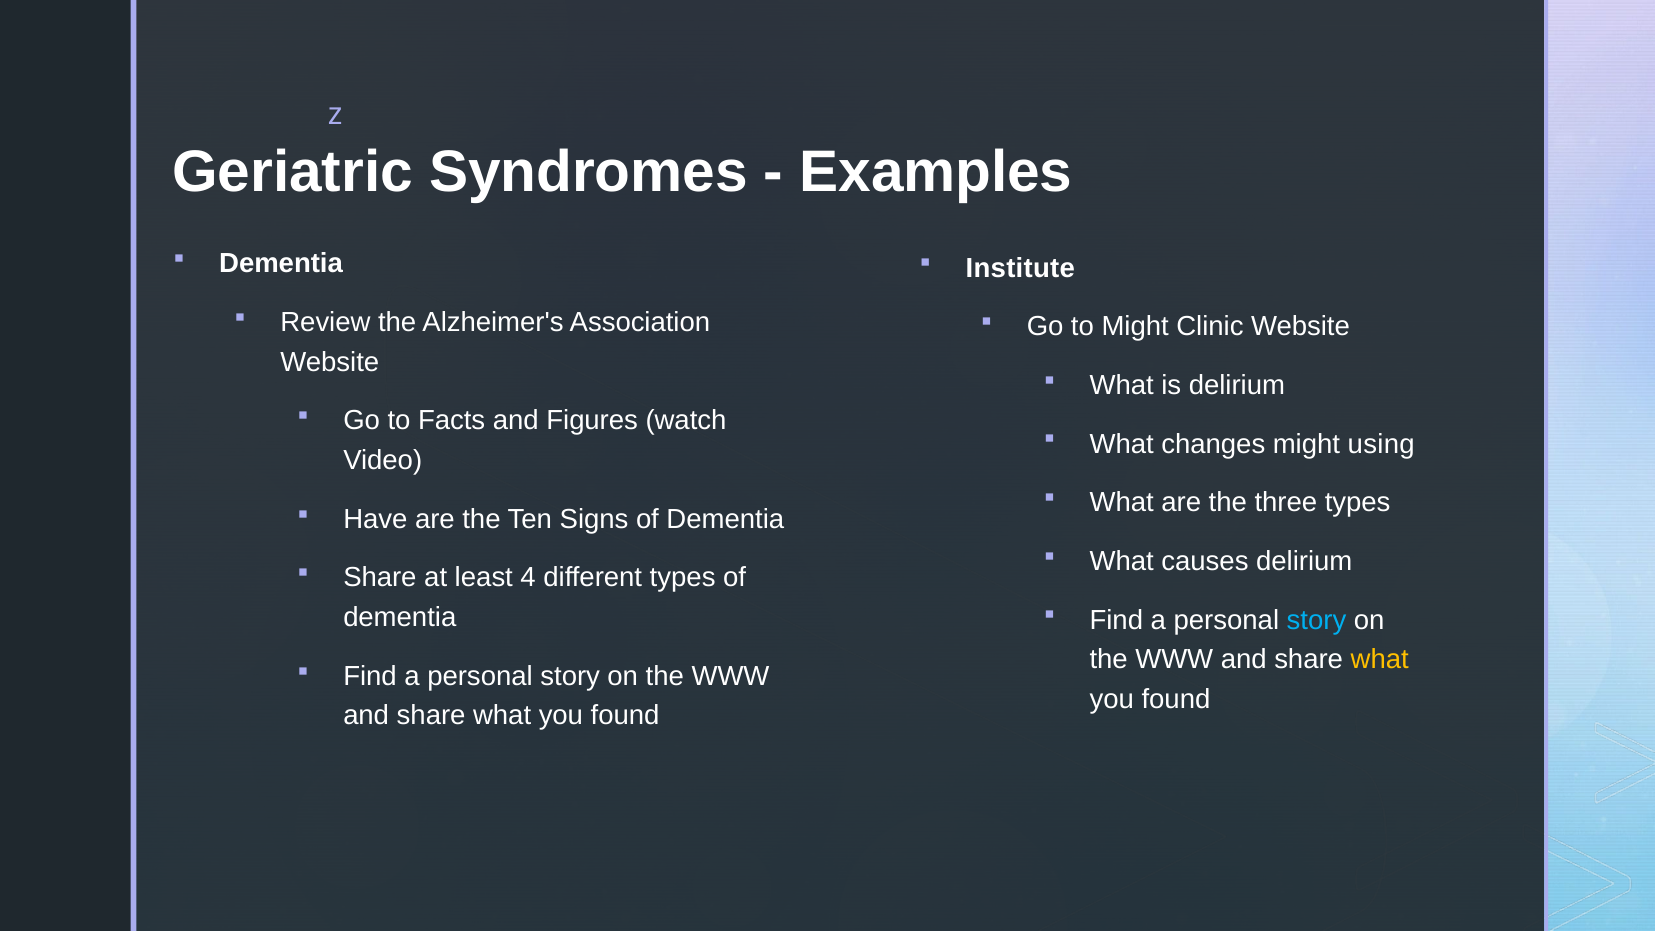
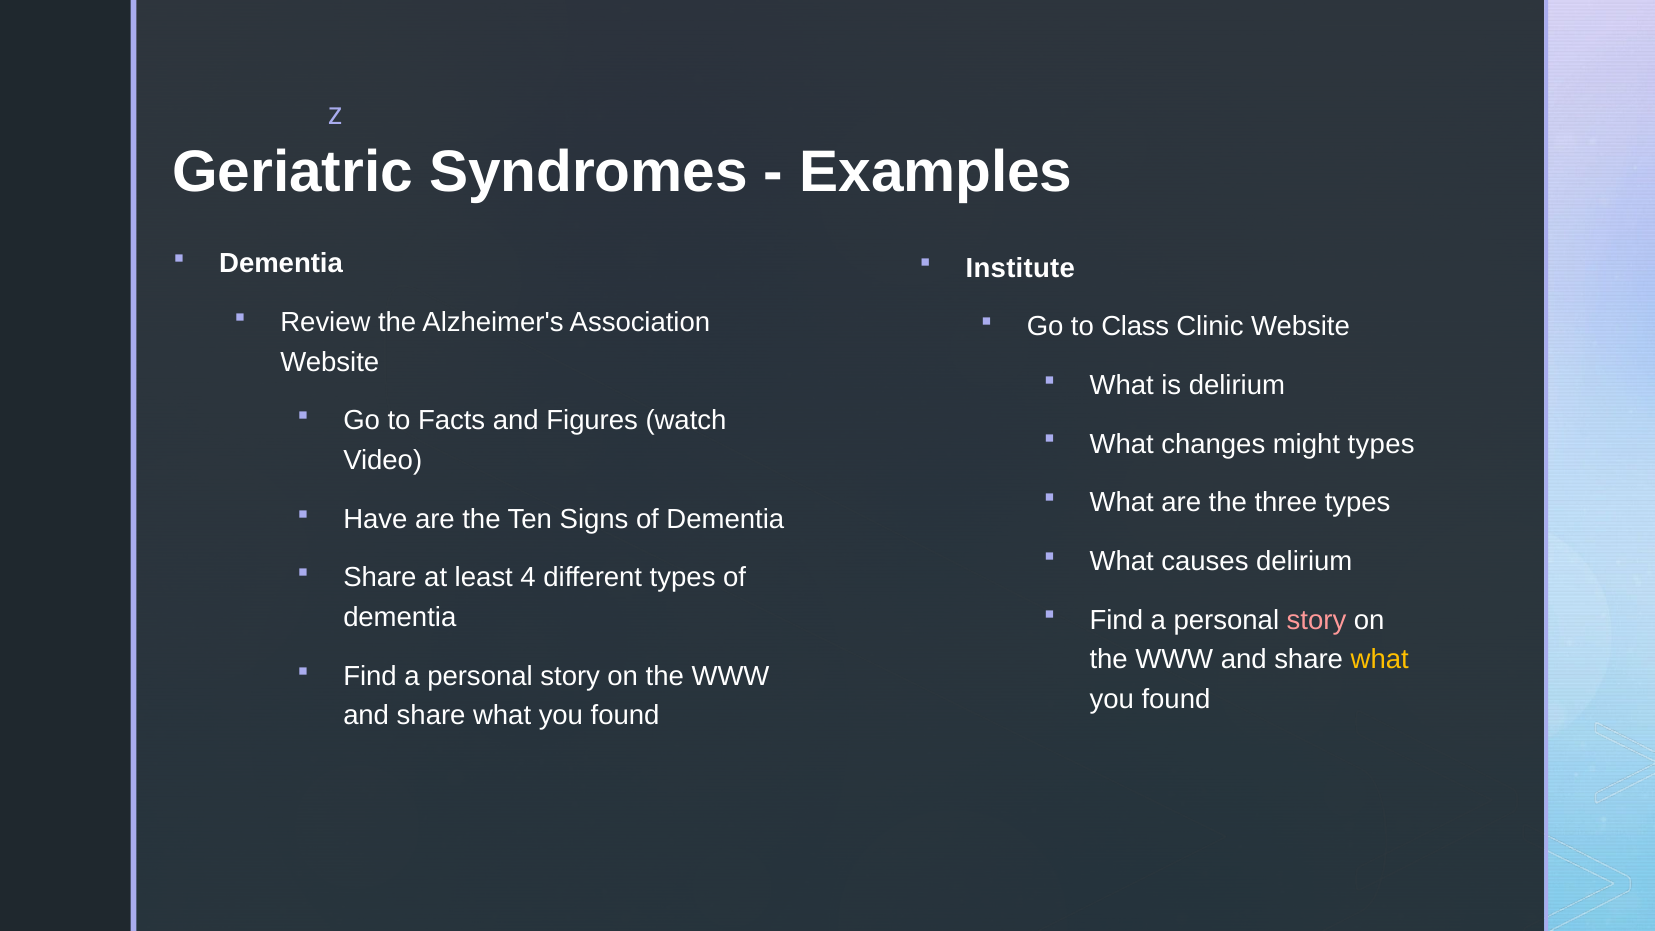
to Might: Might -> Class (1135, 327)
might using: using -> types (1381, 444)
story colour: light blue -> pink (1316, 620)
